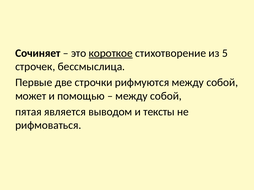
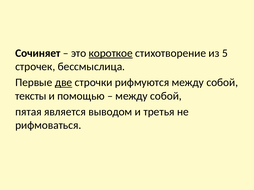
две underline: none -> present (64, 83)
может: может -> тексты (31, 96)
тексты: тексты -> третья (159, 112)
